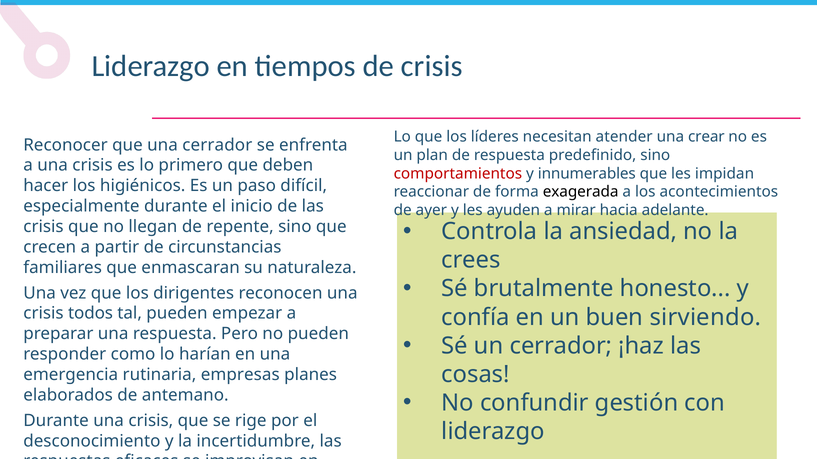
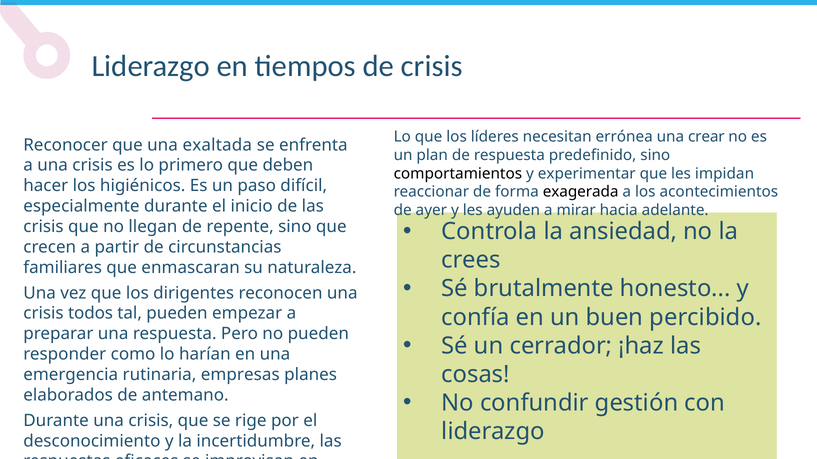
atender: atender -> errónea (624, 137)
una cerrador: cerrador -> exaltada (217, 145)
comportamientos colour: red -> black (458, 174)
innumerables: innumerables -> experimentar (587, 174)
sirviendo: sirviendo -> percibido (705, 318)
